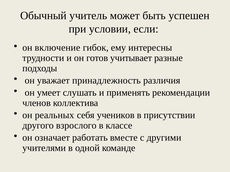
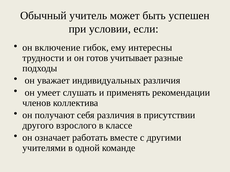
принадлежность: принадлежность -> индивидуальных (107, 81)
реальных: реальных -> получают (55, 115)
себя учеников: учеников -> различия (116, 115)
